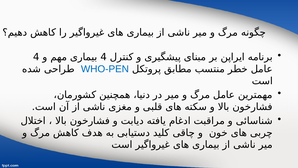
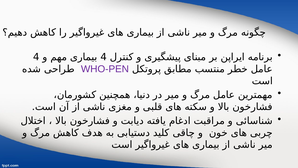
WHO-PEN colour: blue -> purple (105, 69)
